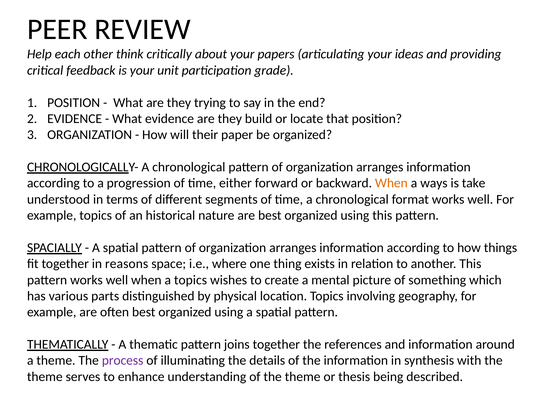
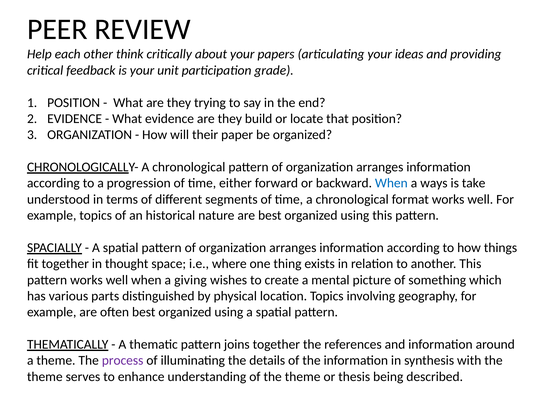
When colour: orange -> blue (391, 183)
reasons: reasons -> thought (127, 264)
a topics: topics -> giving (190, 280)
